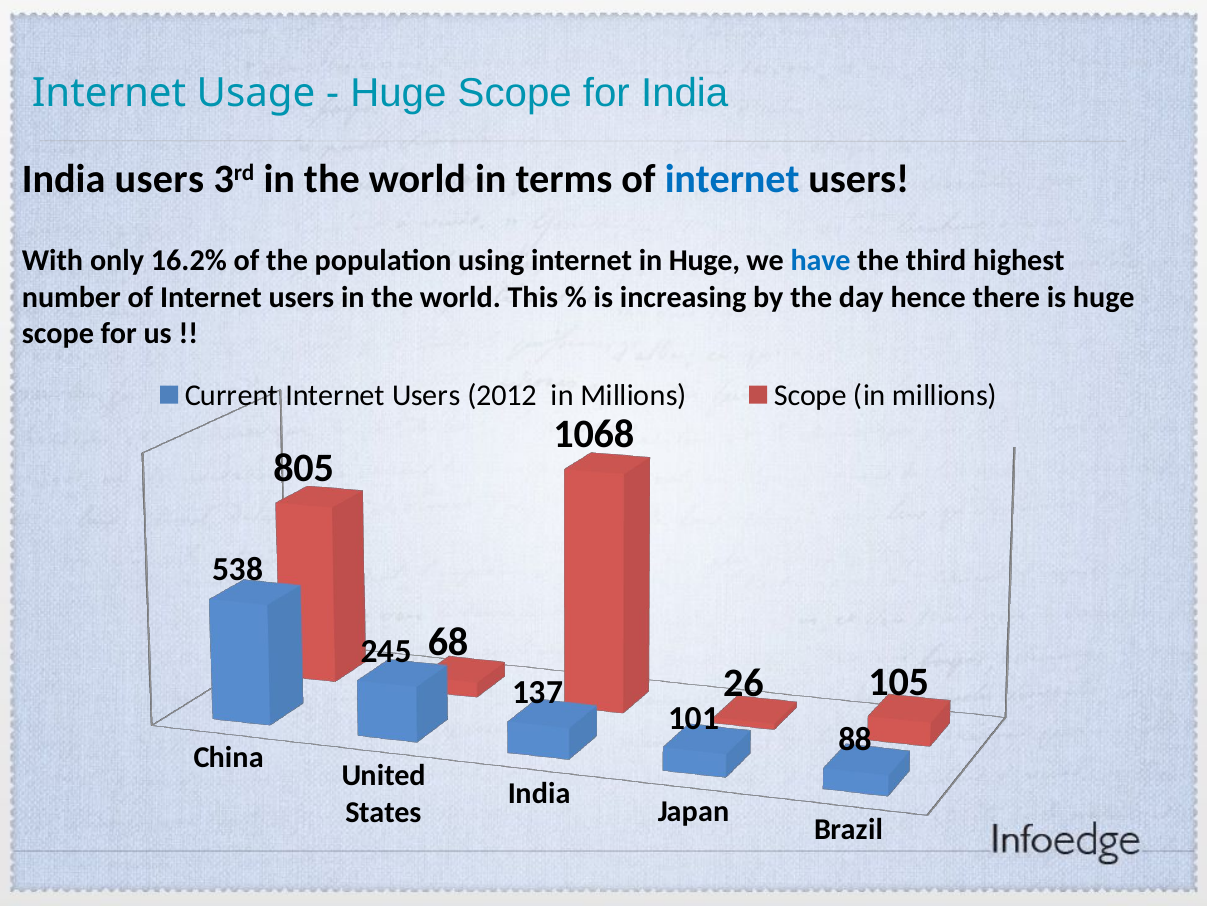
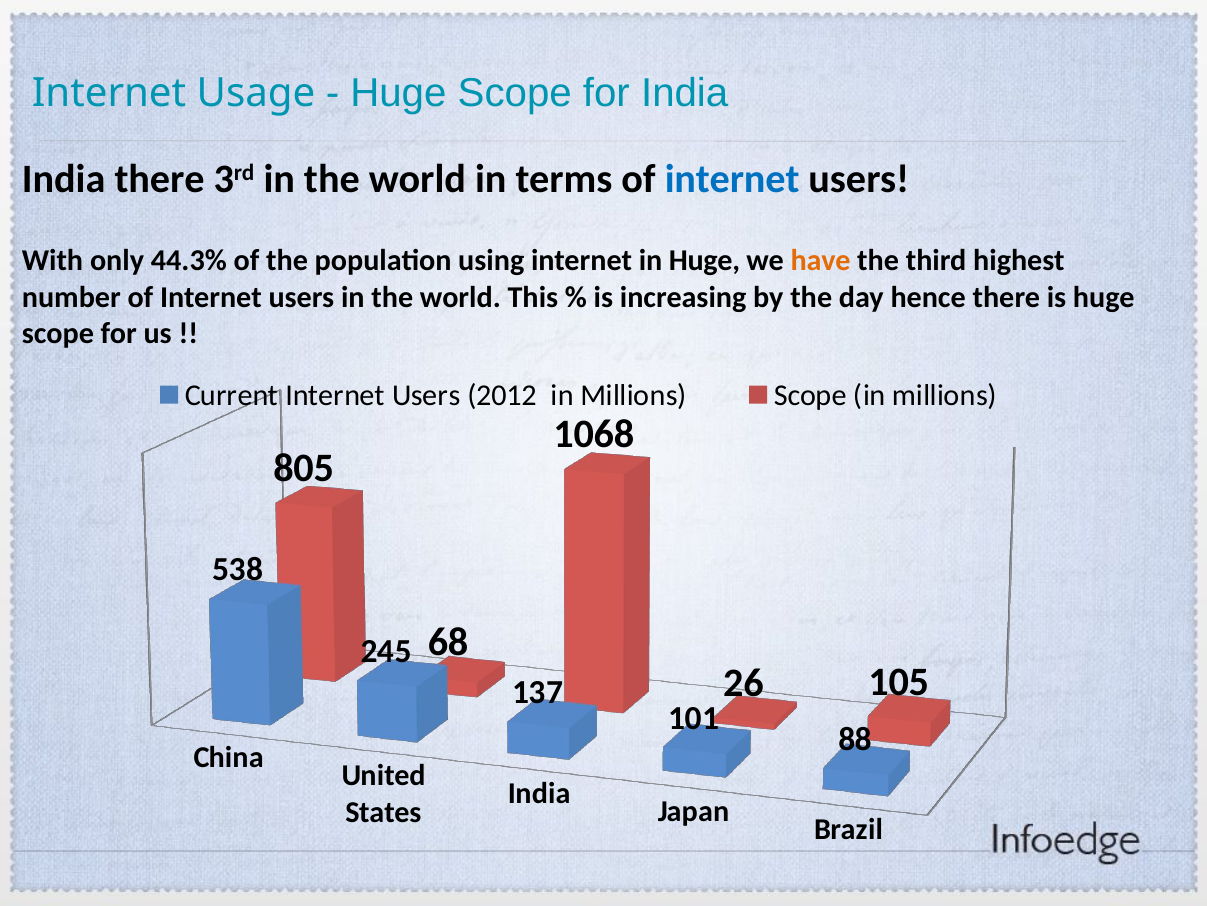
India users: users -> there (160, 179)
16.2%: 16.2% -> 44.3% (189, 261)
have colour: blue -> orange (821, 261)
